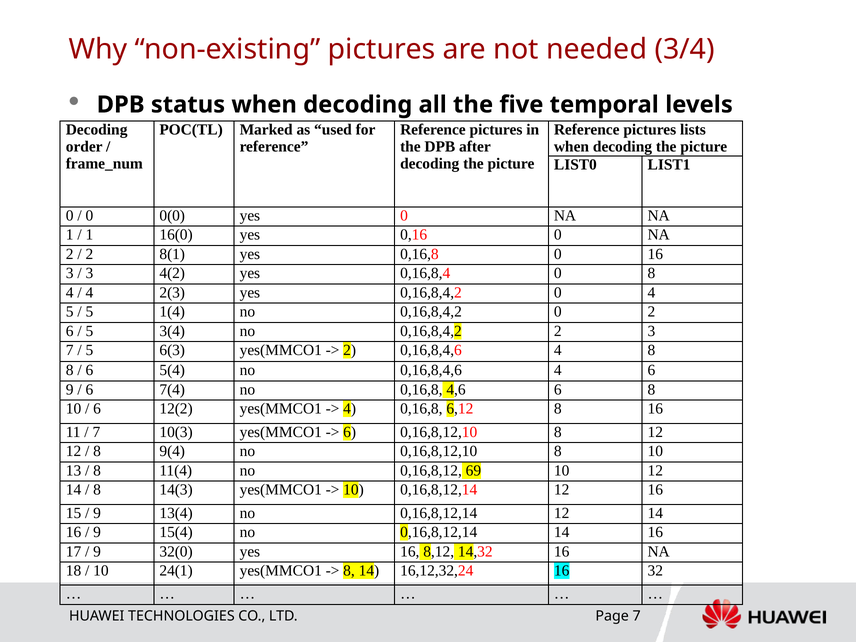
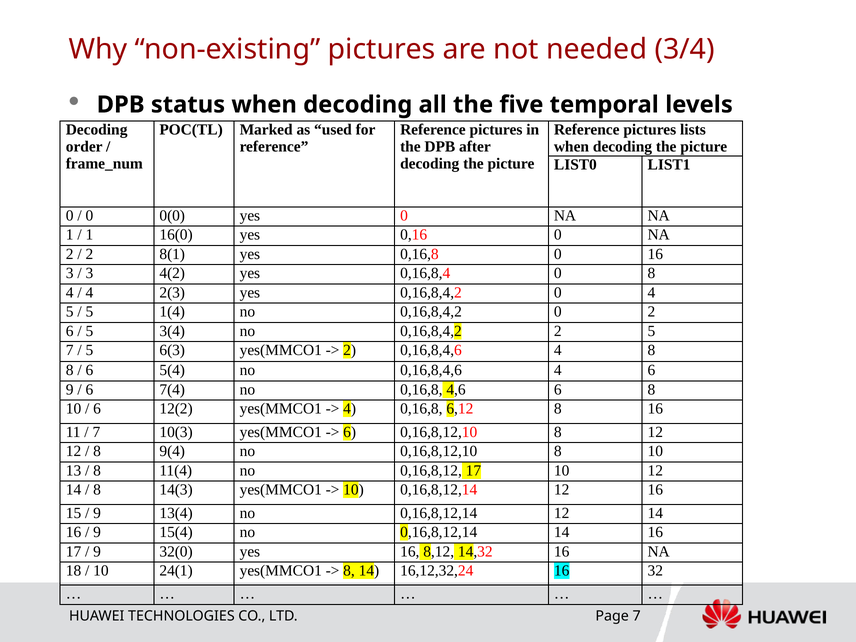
2 3: 3 -> 5 (651, 331)
0,16,8,12 69: 69 -> 17 (473, 470)
